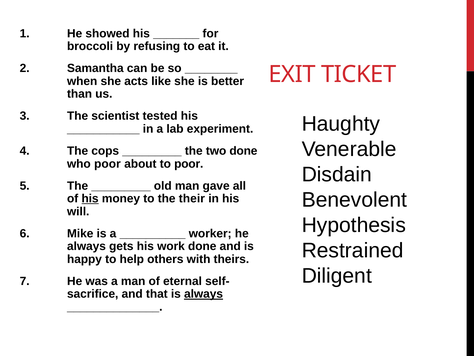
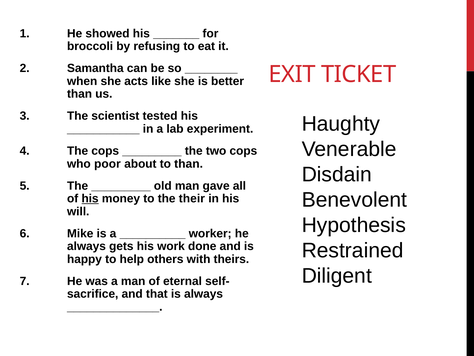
two done: done -> cops (243, 151)
to poor: poor -> than (189, 164)
always underline: present -> none (204, 294)
